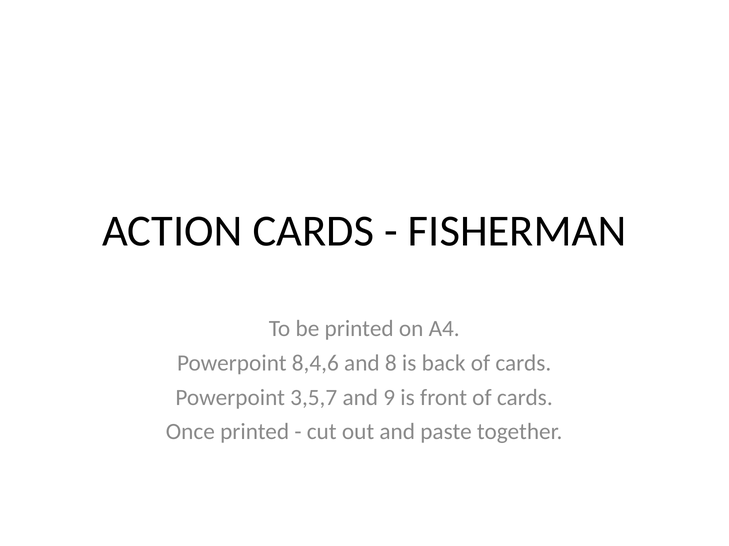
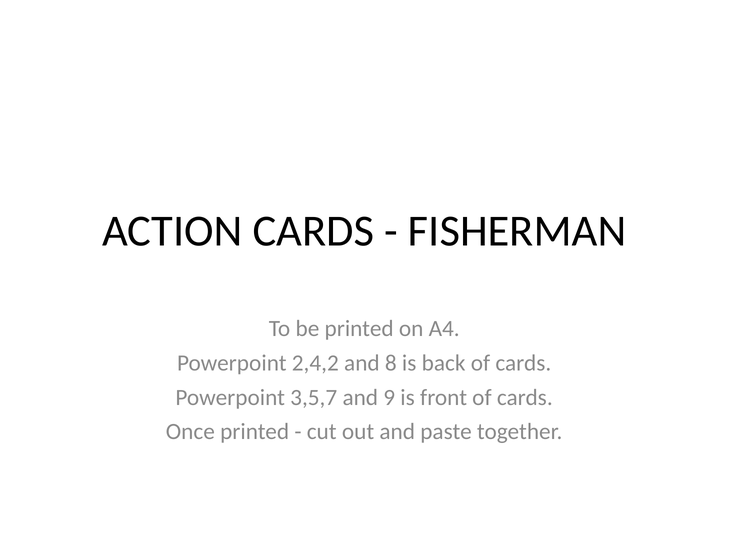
8,4,6: 8,4,6 -> 2,4,2 (315, 363)
